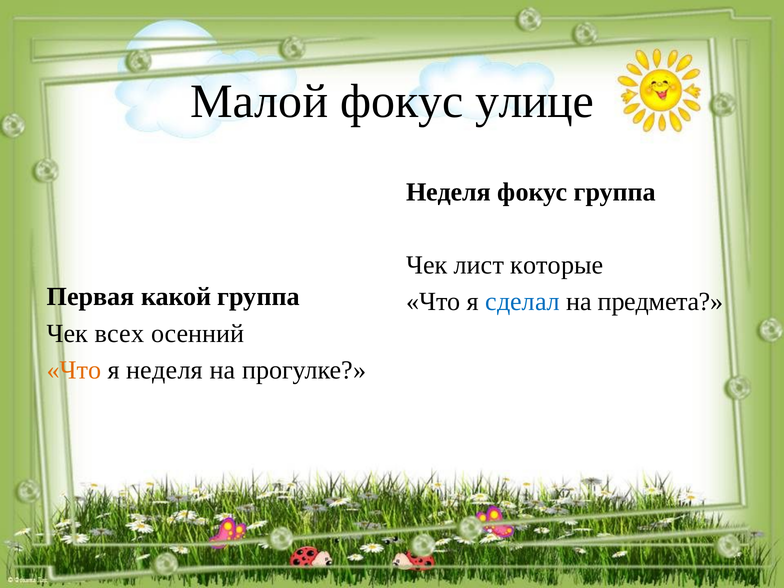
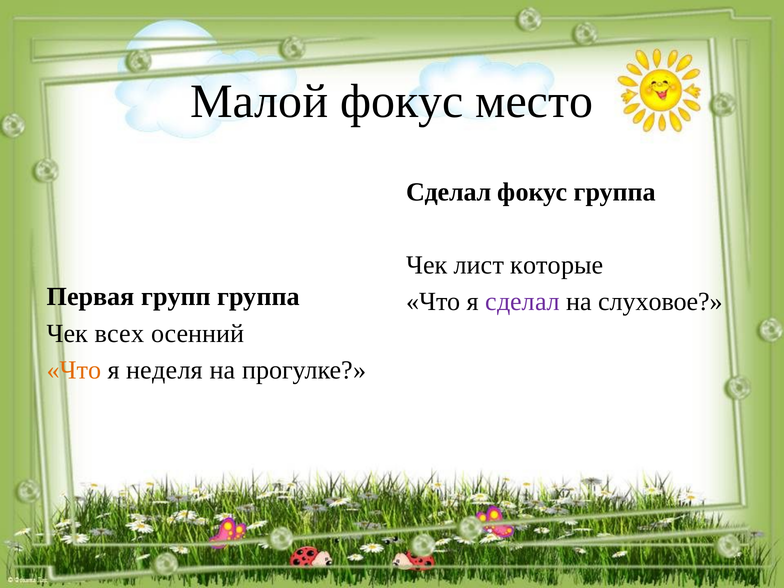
улице: улице -> место (534, 102)
Неделя: Неделя -> Сделал (449, 192)
какой: какой -> групп (176, 297)
сделал colour: blue -> purple (523, 302)
предмета: предмета -> слуховое (660, 302)
